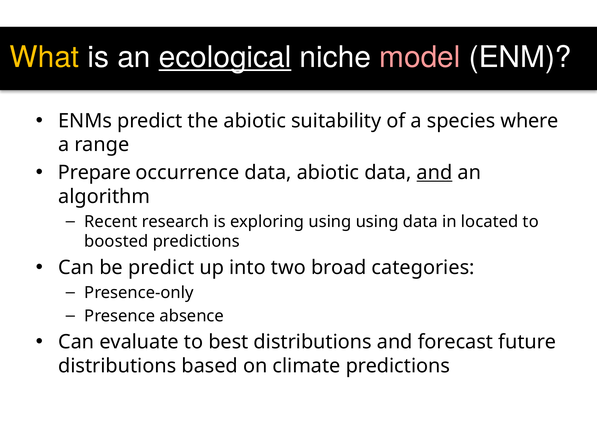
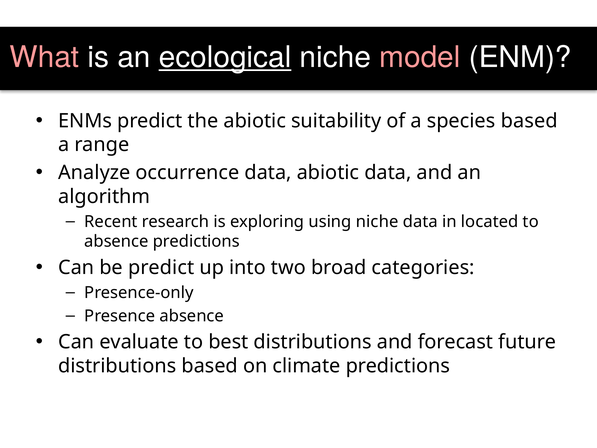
What colour: yellow -> pink (44, 57)
species where: where -> based (529, 121)
Prepare: Prepare -> Analyze (94, 173)
and underline: present -> none (435, 173)
using using: using -> niche (377, 221)
boosted: boosted -> absence (116, 241)
